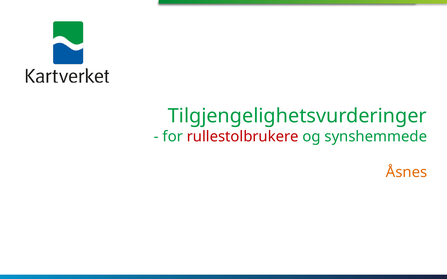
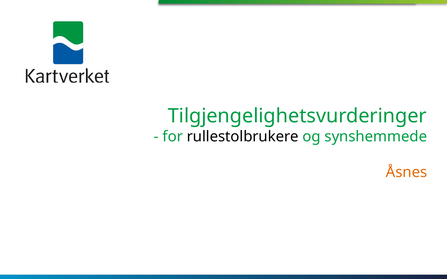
rullestolbrukere colour: red -> black (243, 137)
